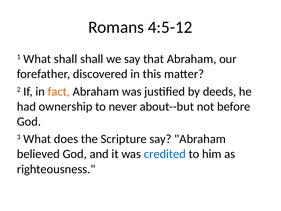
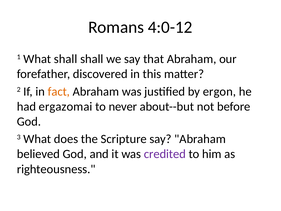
4:5-12: 4:5-12 -> 4:0-12 (170, 27)
deeds: deeds -> ergon (219, 91)
ownership: ownership -> ergazomai (66, 106)
credited colour: blue -> purple (165, 154)
